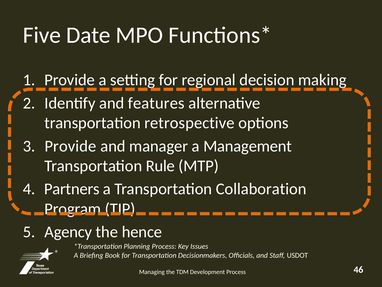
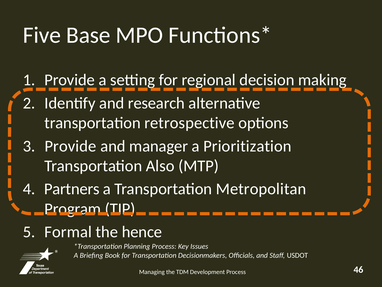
Date: Date -> Base (88, 35)
features: features -> research (156, 103)
Management: Management -> Prioritization (247, 146)
Rule: Rule -> Also (160, 166)
Collaboration: Collaboration -> Metropolitan (261, 189)
Agency: Agency -> Formal (68, 232)
